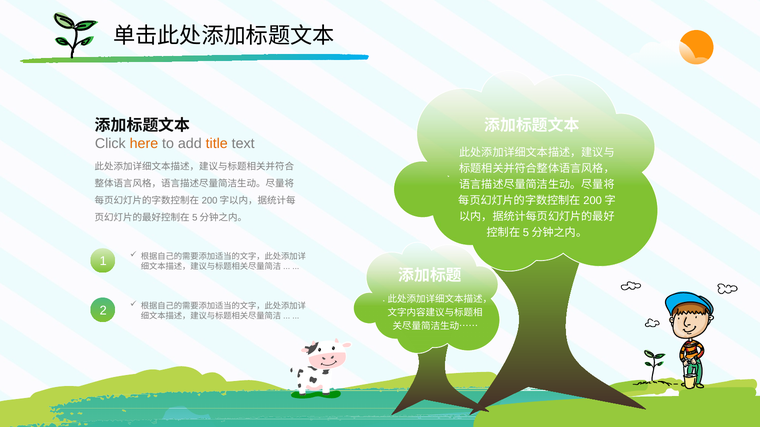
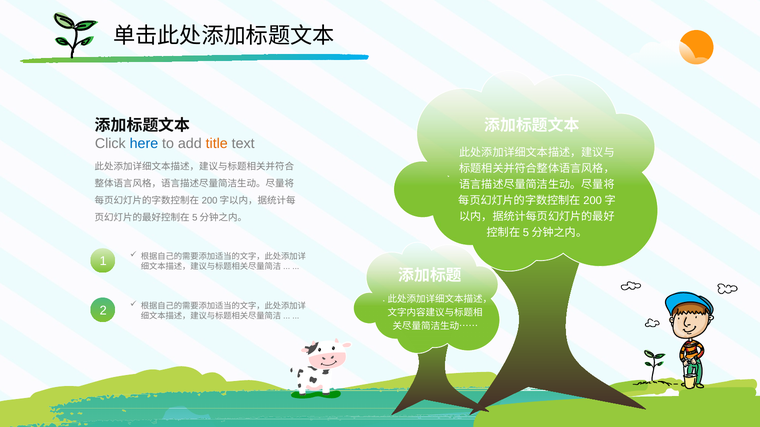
here colour: orange -> blue (144, 144)
